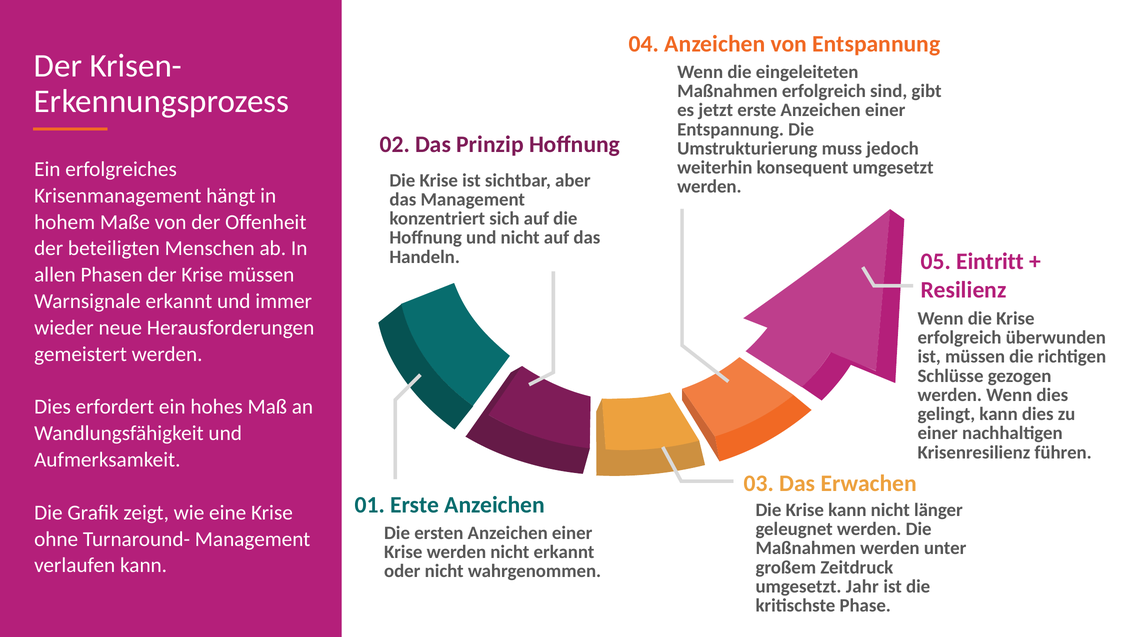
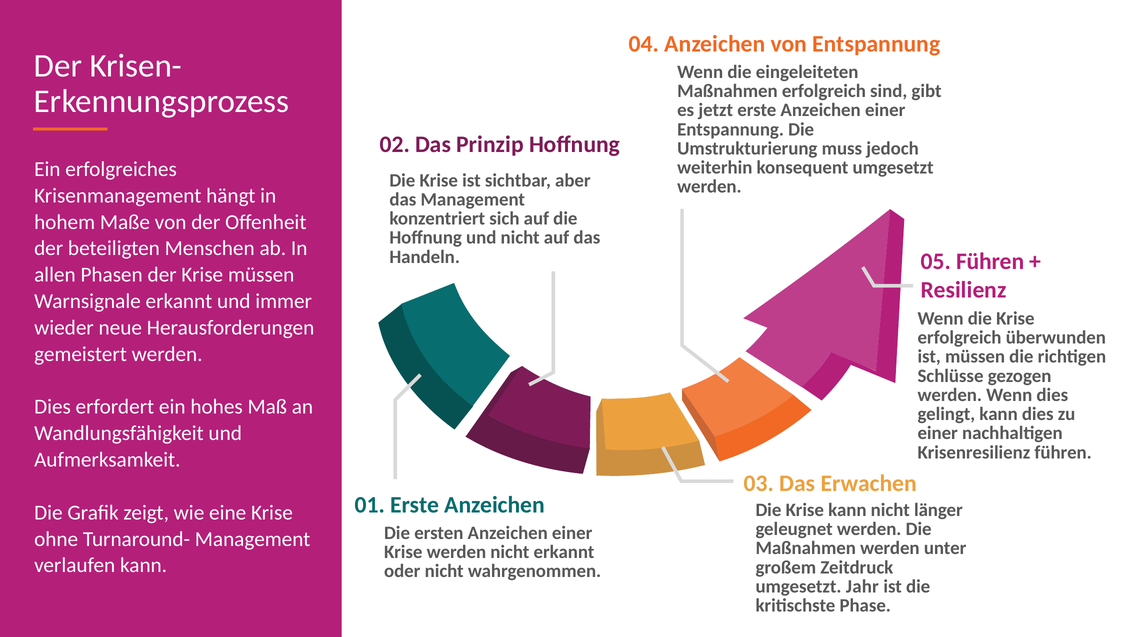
05 Eintritt: Eintritt -> Führen (990, 262)
